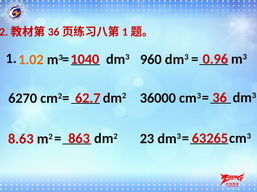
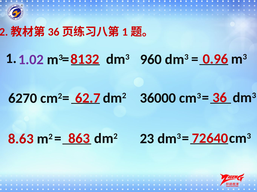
1040: 1040 -> 8132 (85, 60)
1.02 colour: orange -> purple (31, 60)
63265: 63265 -> 72640 (210, 139)
